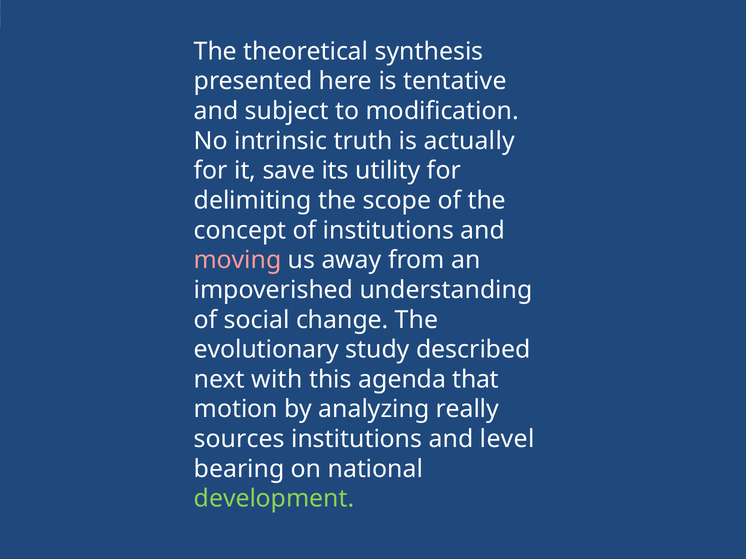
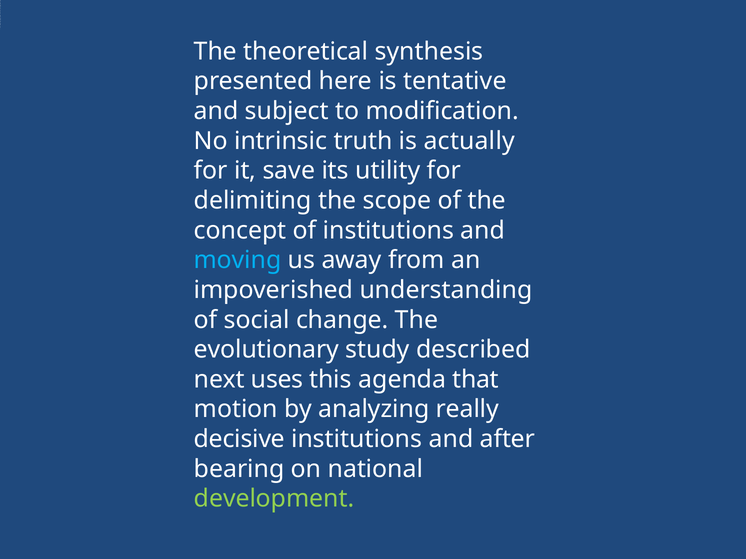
moving colour: pink -> light blue (238, 260)
with: with -> uses (277, 380)
sources: sources -> decisive (239, 439)
level: level -> after (507, 439)
